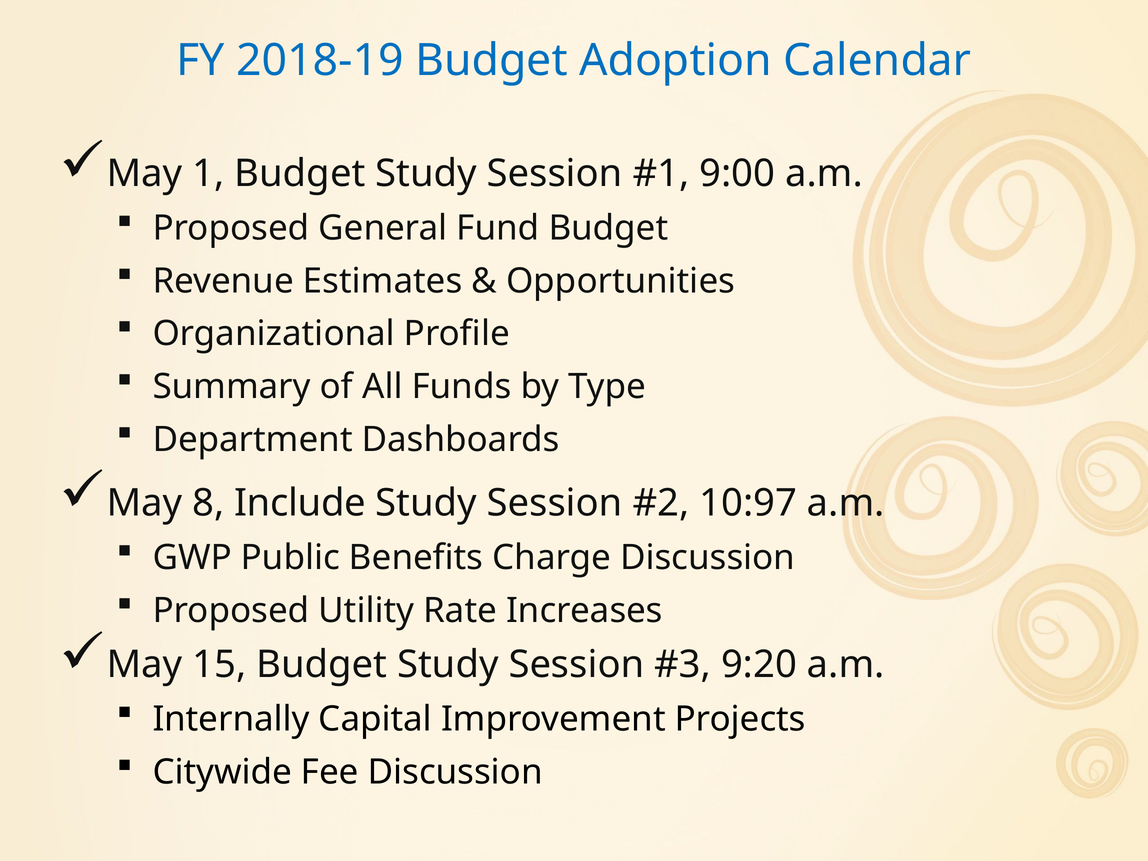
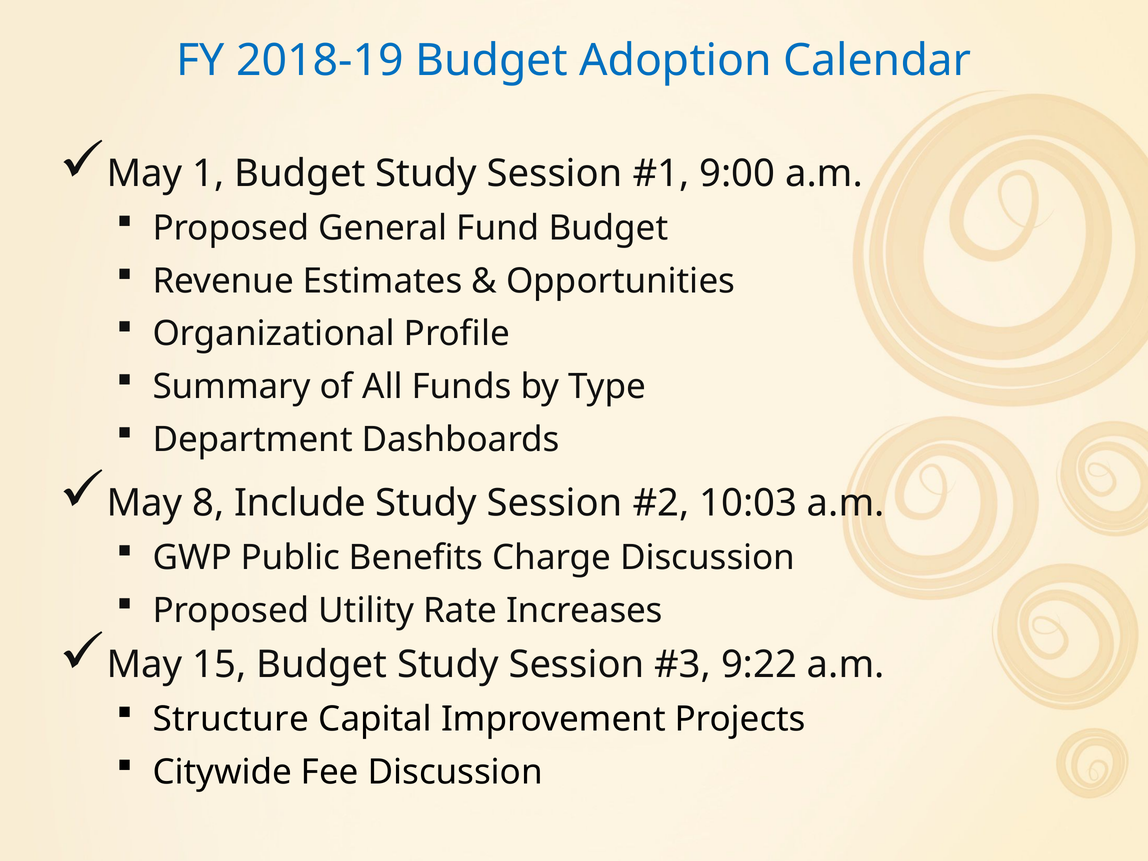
10:97: 10:97 -> 10:03 (748, 503)
9:20: 9:20 -> 9:22 (759, 665)
Internally: Internally -> Structure (231, 719)
